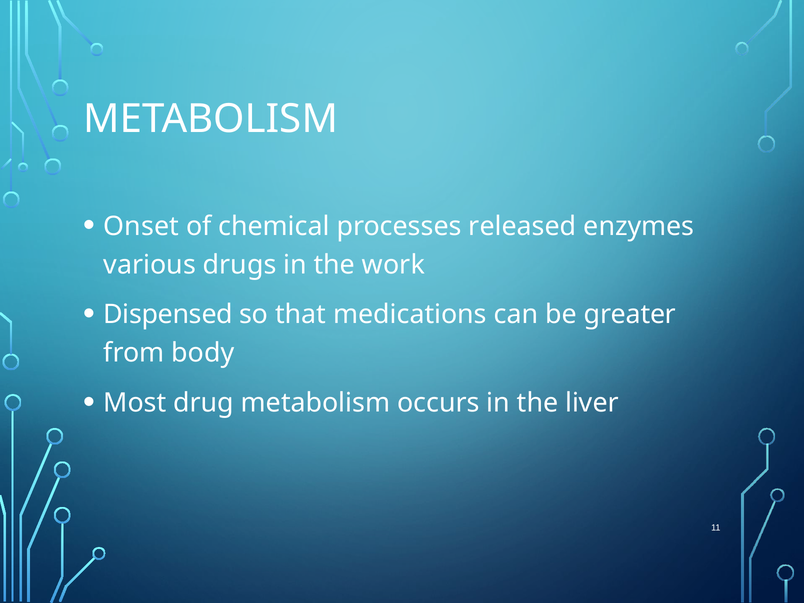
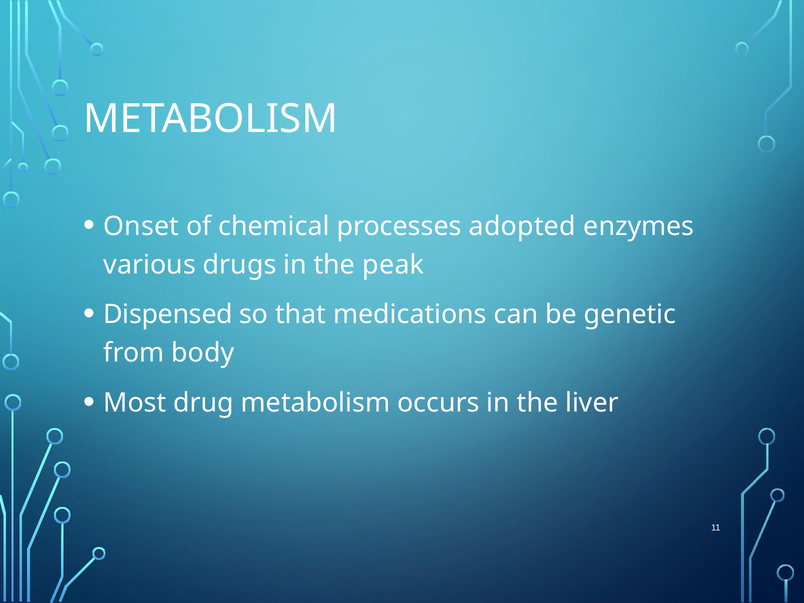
released: released -> adopted (522, 226)
work: work -> peak (393, 265)
greater: greater -> genetic (630, 315)
